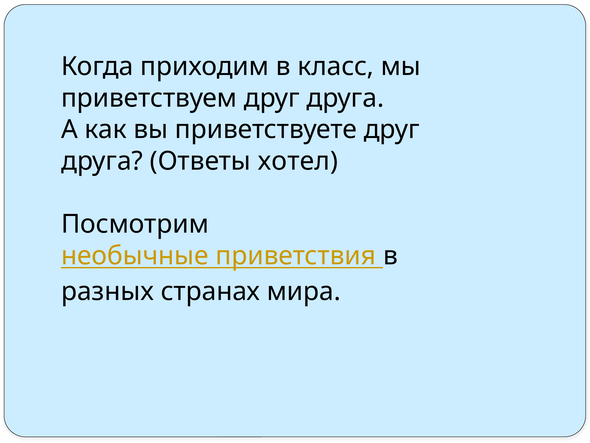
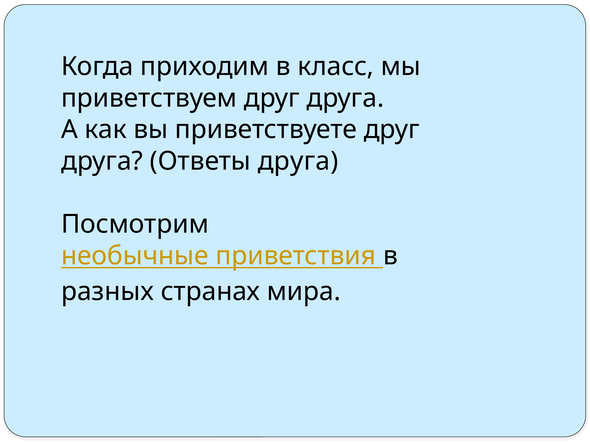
Ответы хотел: хотел -> друга (298, 161)
